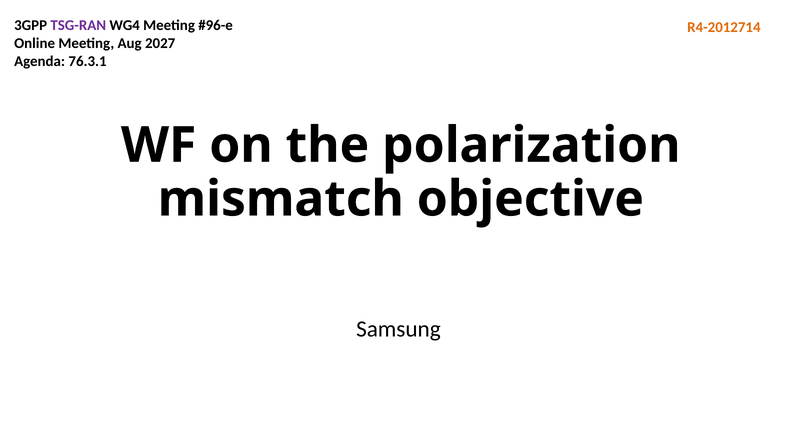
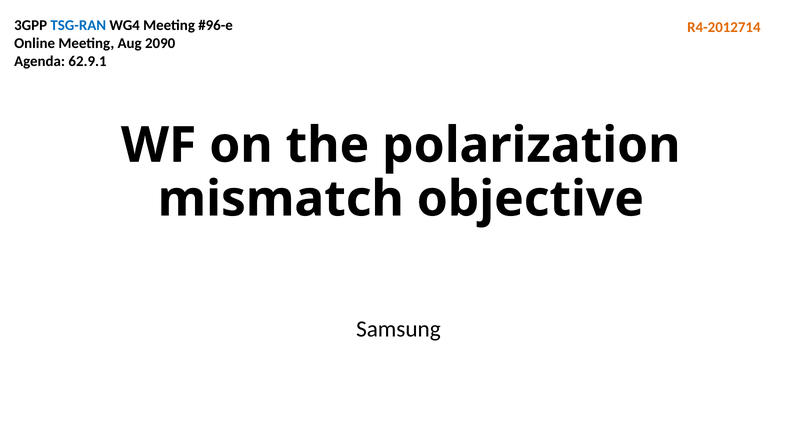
TSG-RAN colour: purple -> blue (78, 25)
2027: 2027 -> 2090 (160, 43)
76.3.1: 76.3.1 -> 62.9.1 (88, 61)
